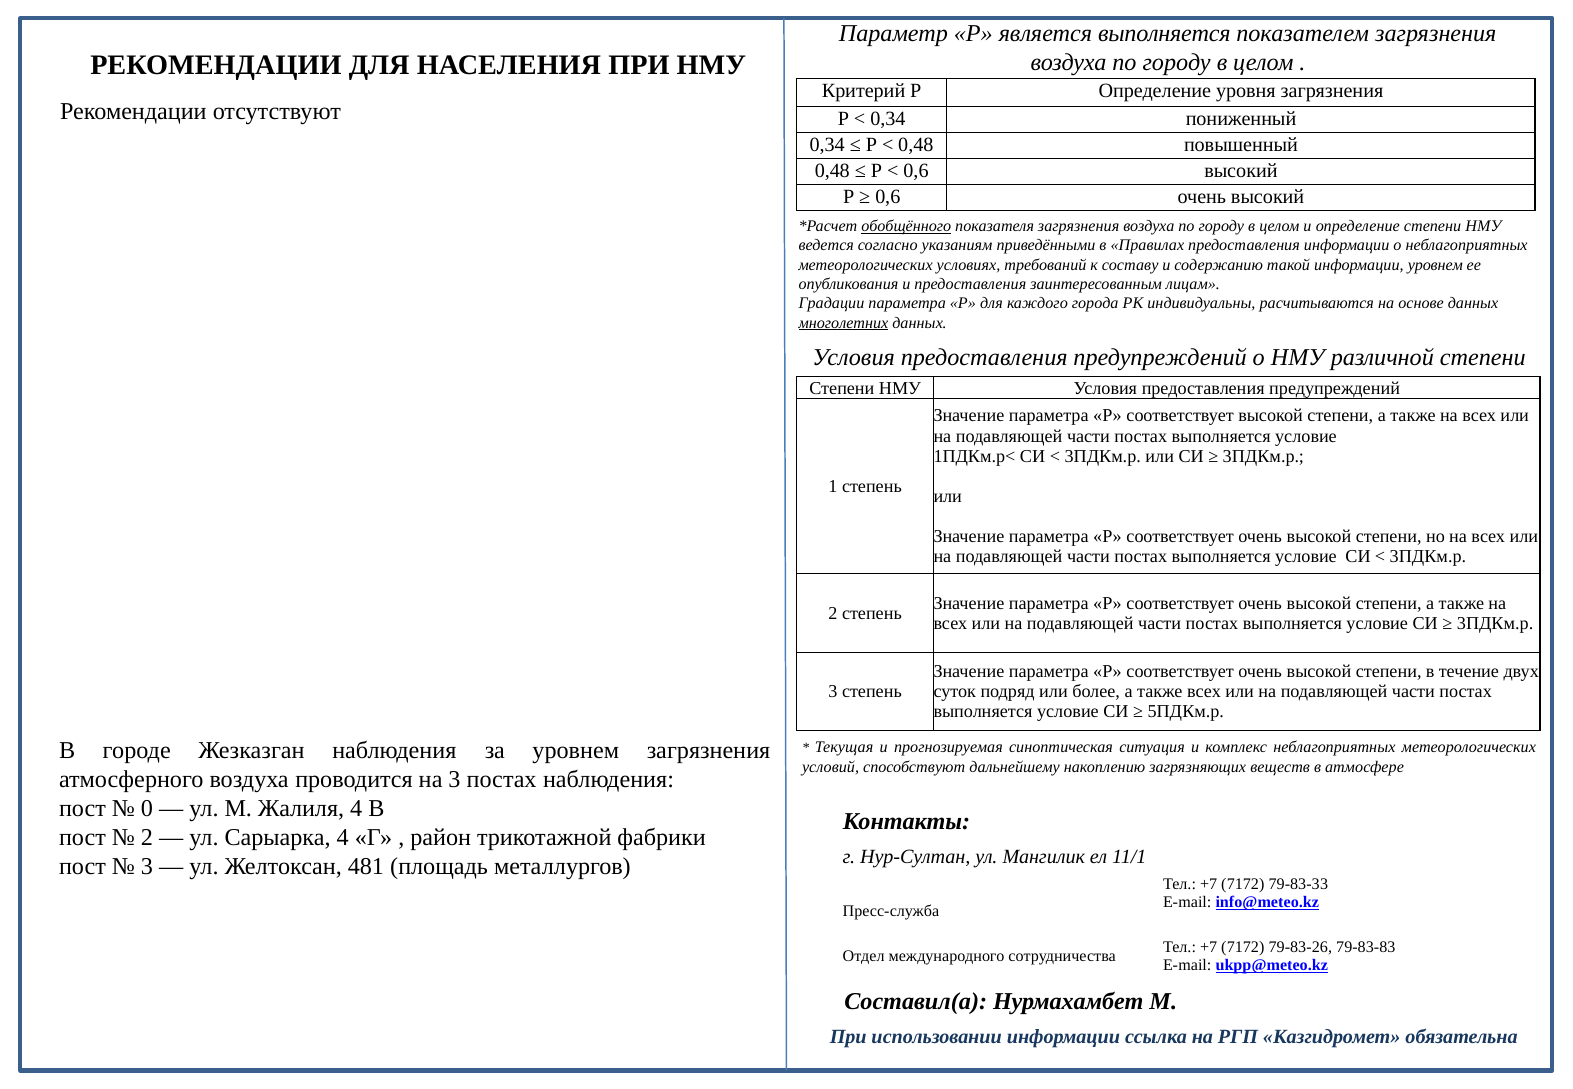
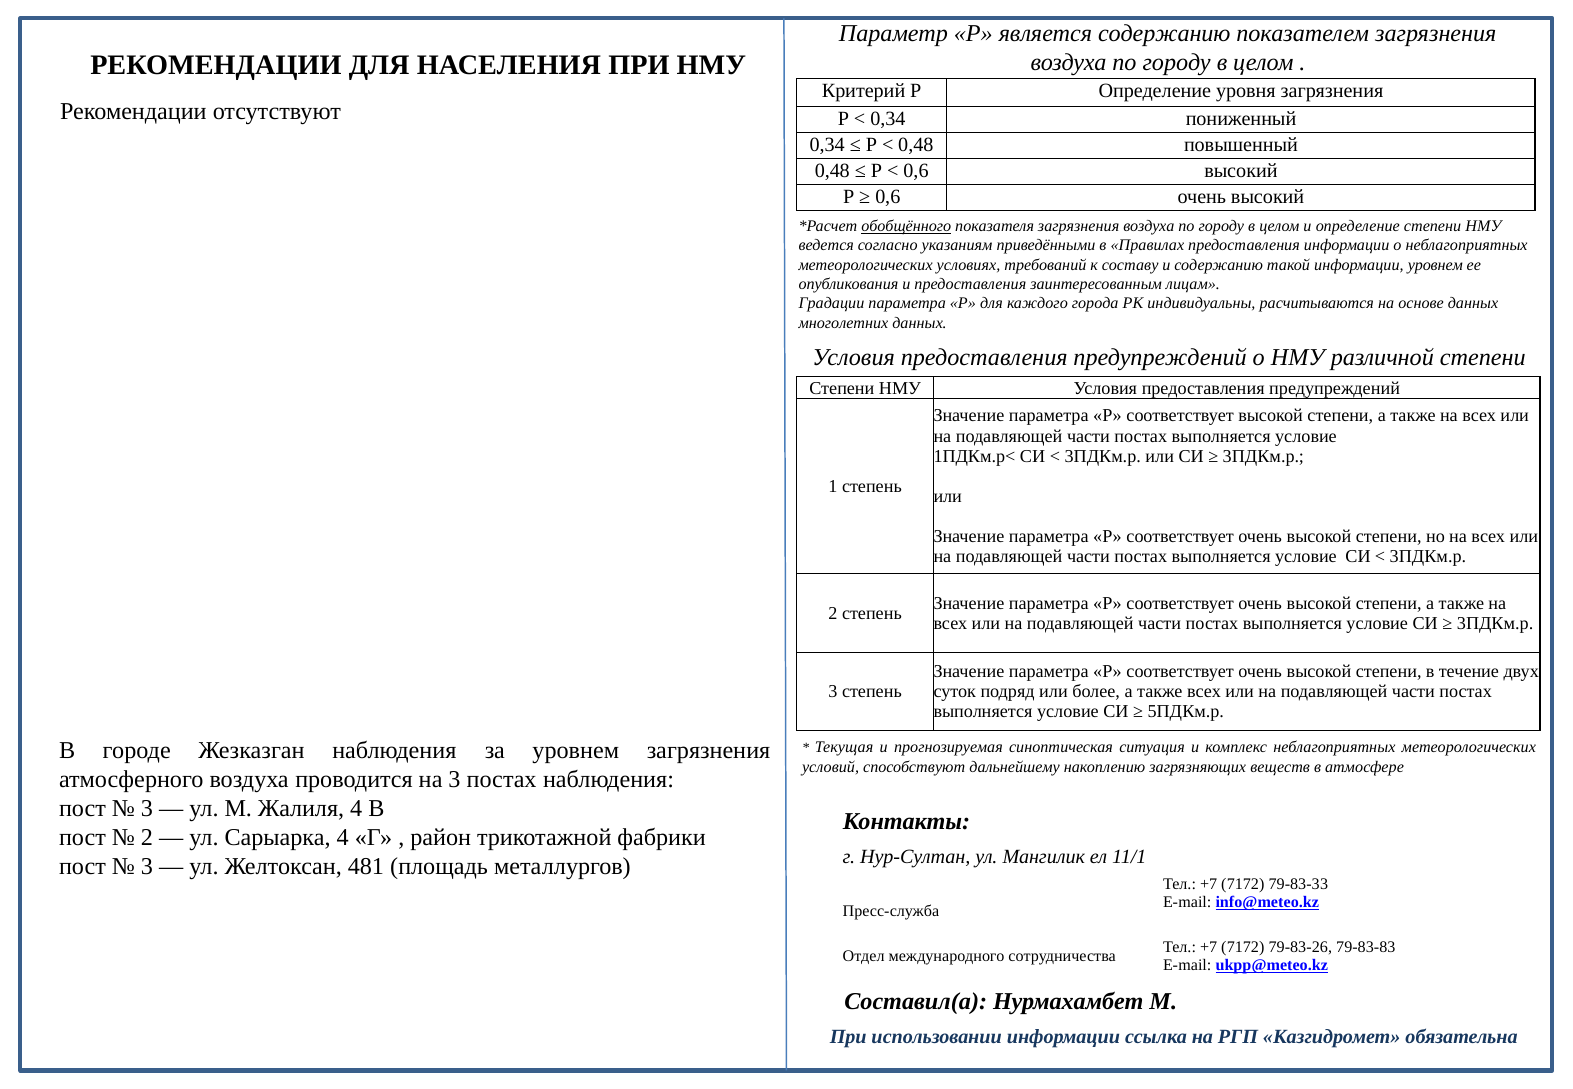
является выполняется: выполняется -> содержанию (1164, 33)
многолетних underline: present -> none (843, 323)
0: 0 -> 3 (147, 809)
